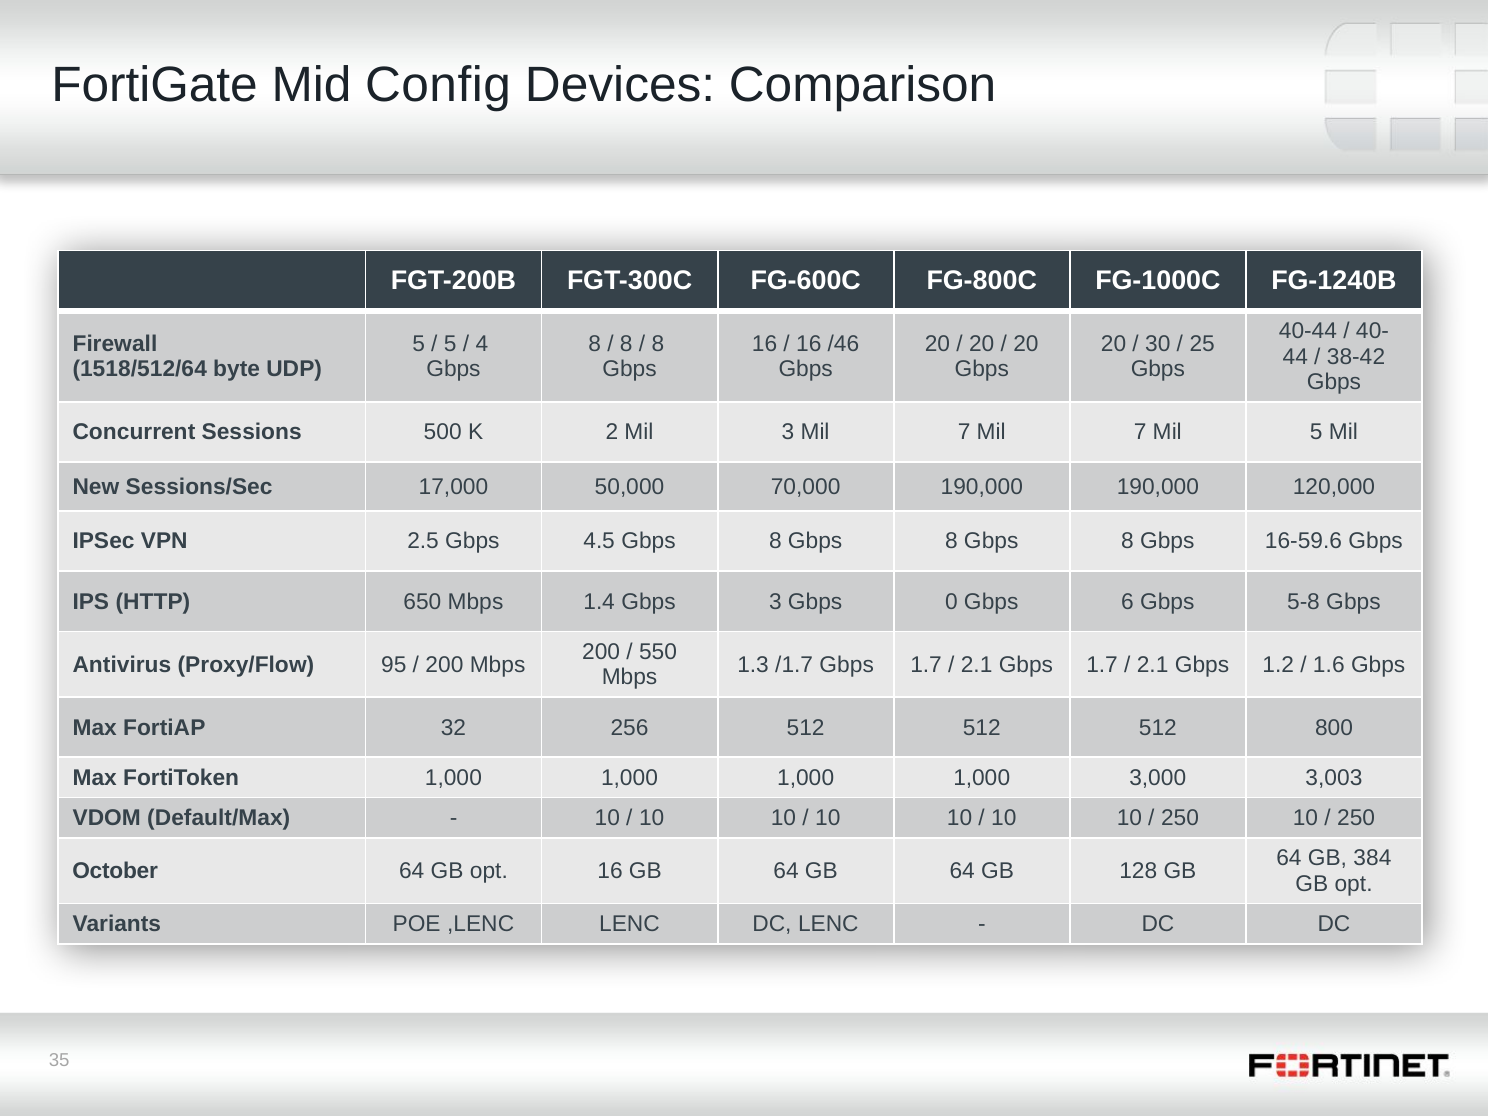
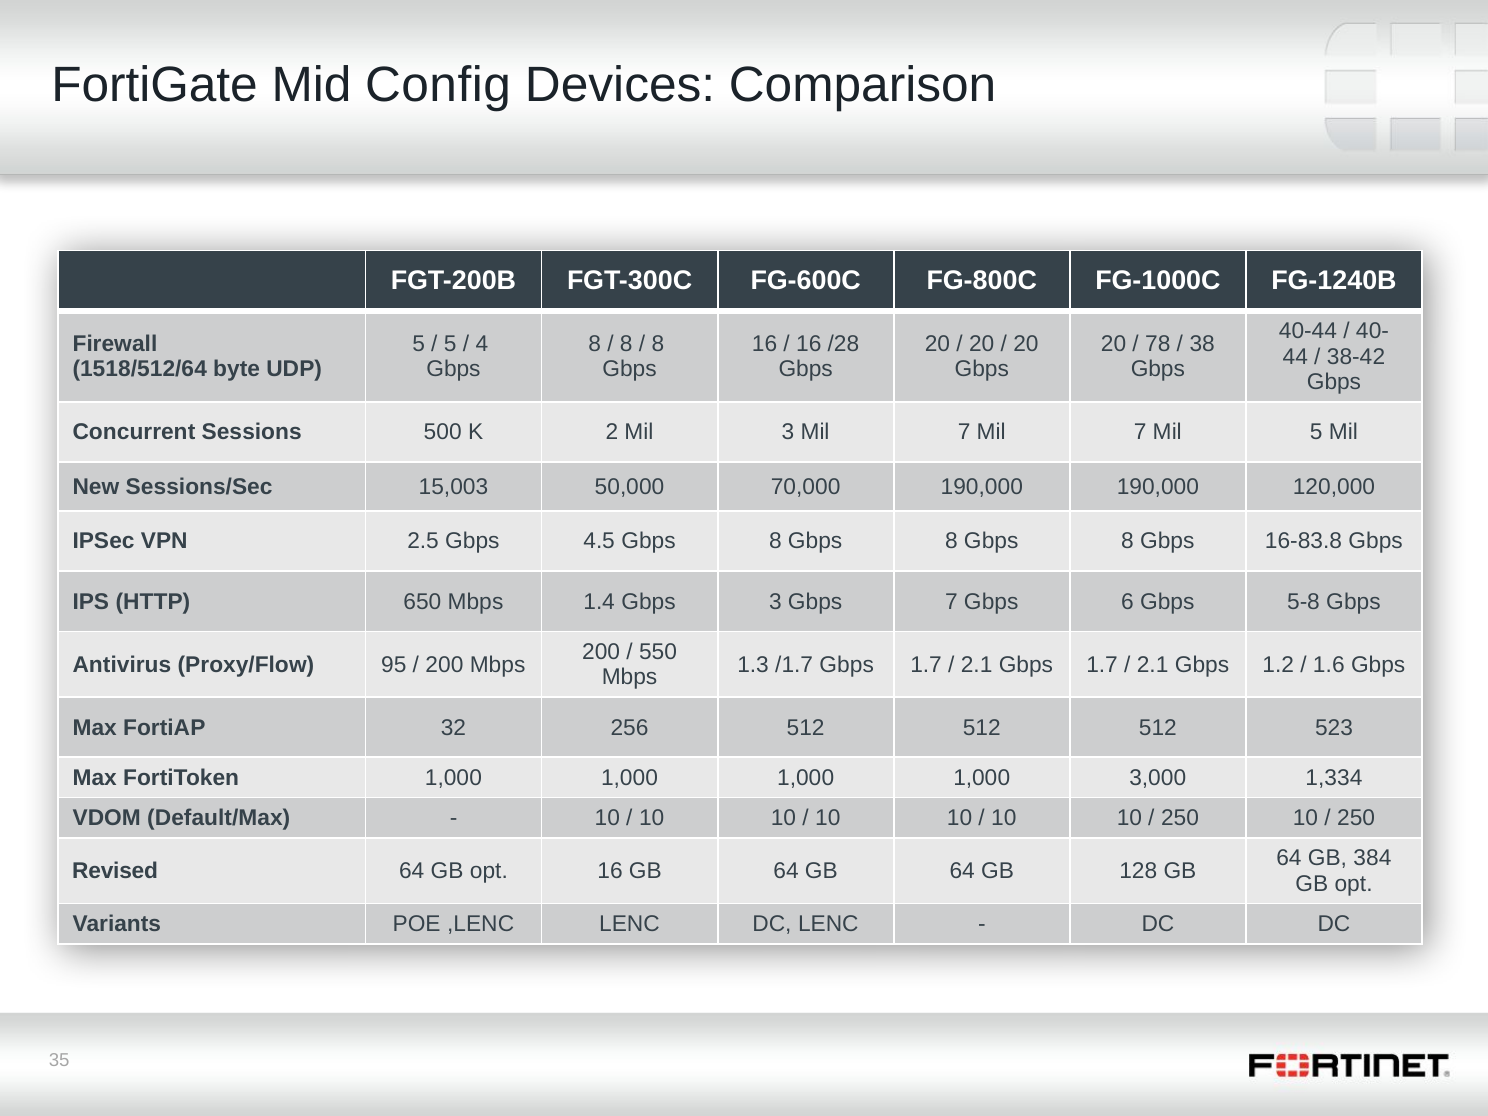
/46: /46 -> /28 (843, 344)
30: 30 -> 78 (1158, 344)
25: 25 -> 38 (1202, 344)
17,000: 17,000 -> 15,003 (453, 487)
16-59.6: 16-59.6 -> 16-83.8 (1303, 541)
Gbps 0: 0 -> 7 (951, 602)
800: 800 -> 523 (1334, 728)
3,003: 3,003 -> 1,334 (1334, 778)
October: October -> Revised (115, 871)
